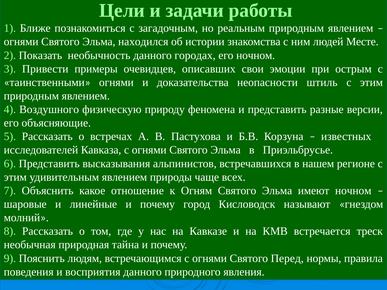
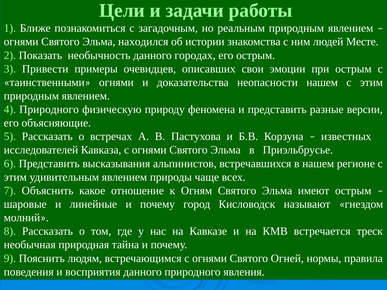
его ночном: ночном -> острым (256, 55)
неопасности штиль: штиль -> нашем (322, 82)
4 Воздушного: Воздушного -> Природного (49, 110)
имеют ночном: ночном -> острым (353, 191)
Перед: Перед -> Огней (287, 259)
